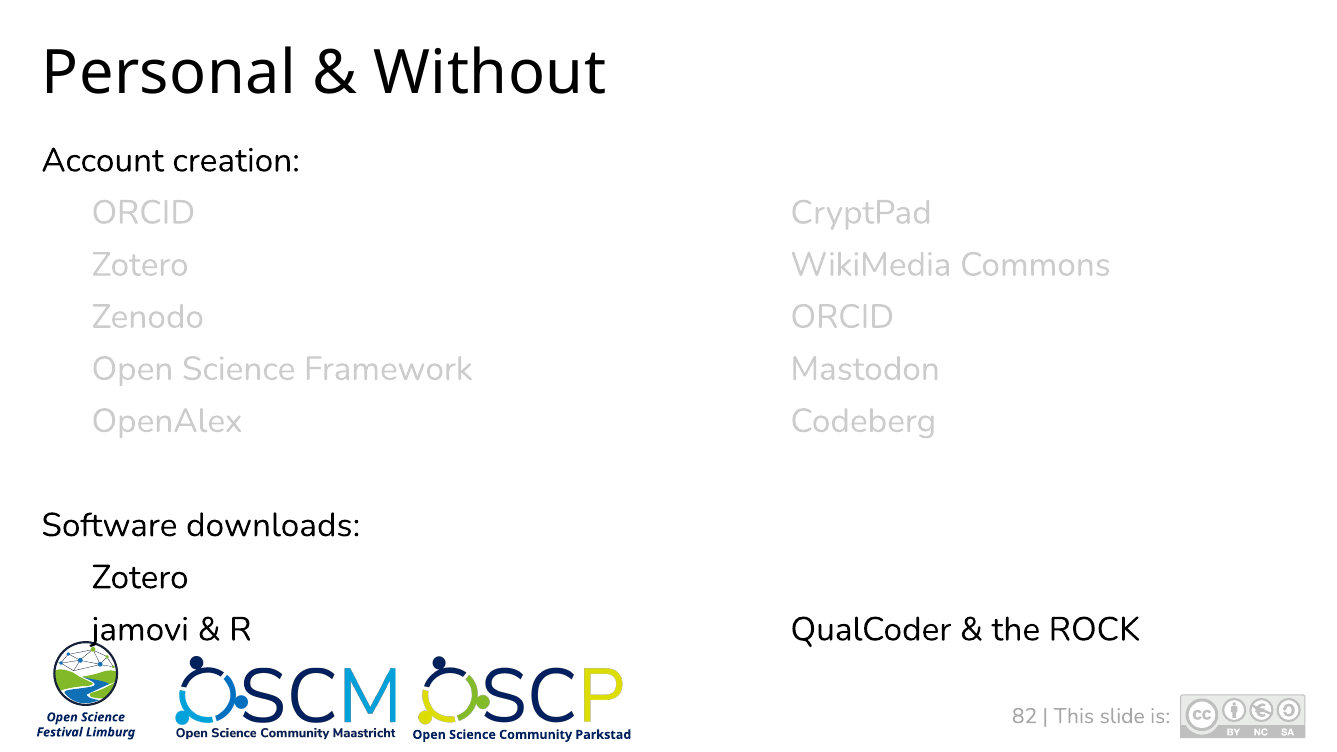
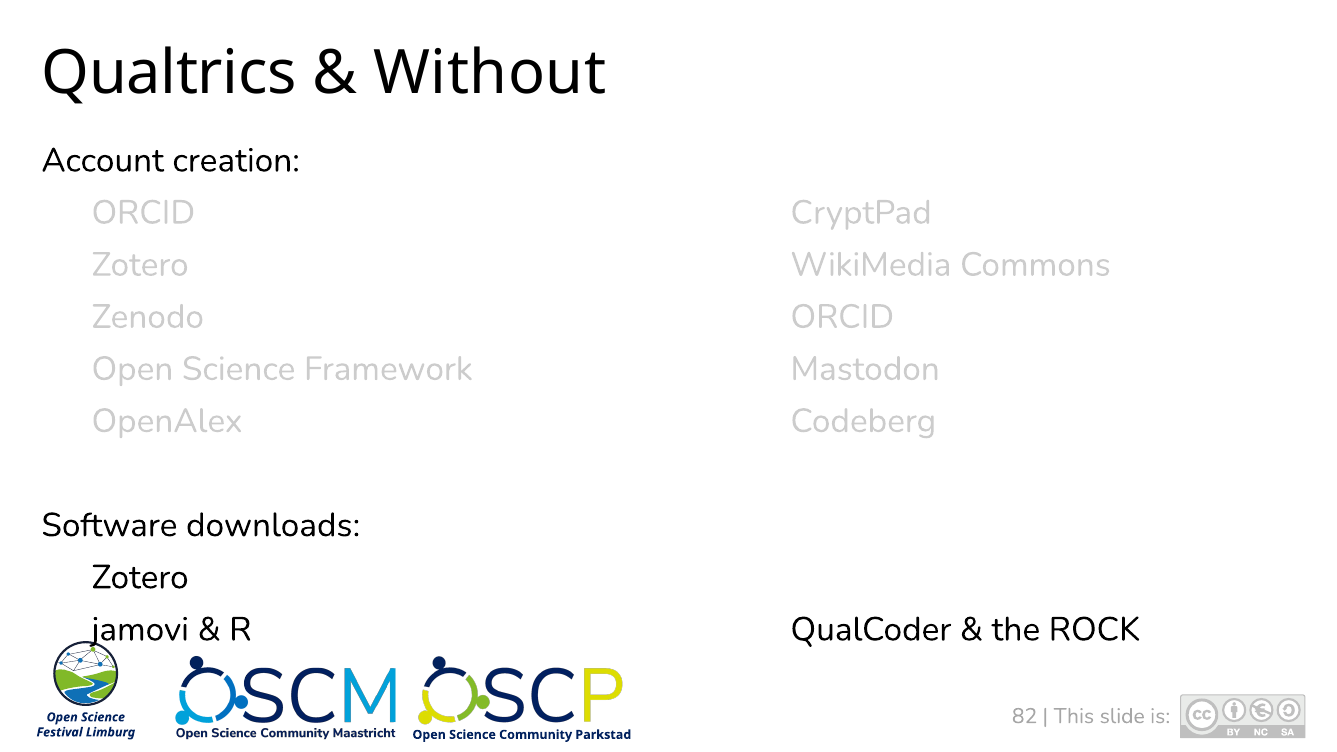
Personal: Personal -> Qualtrics (169, 74)
